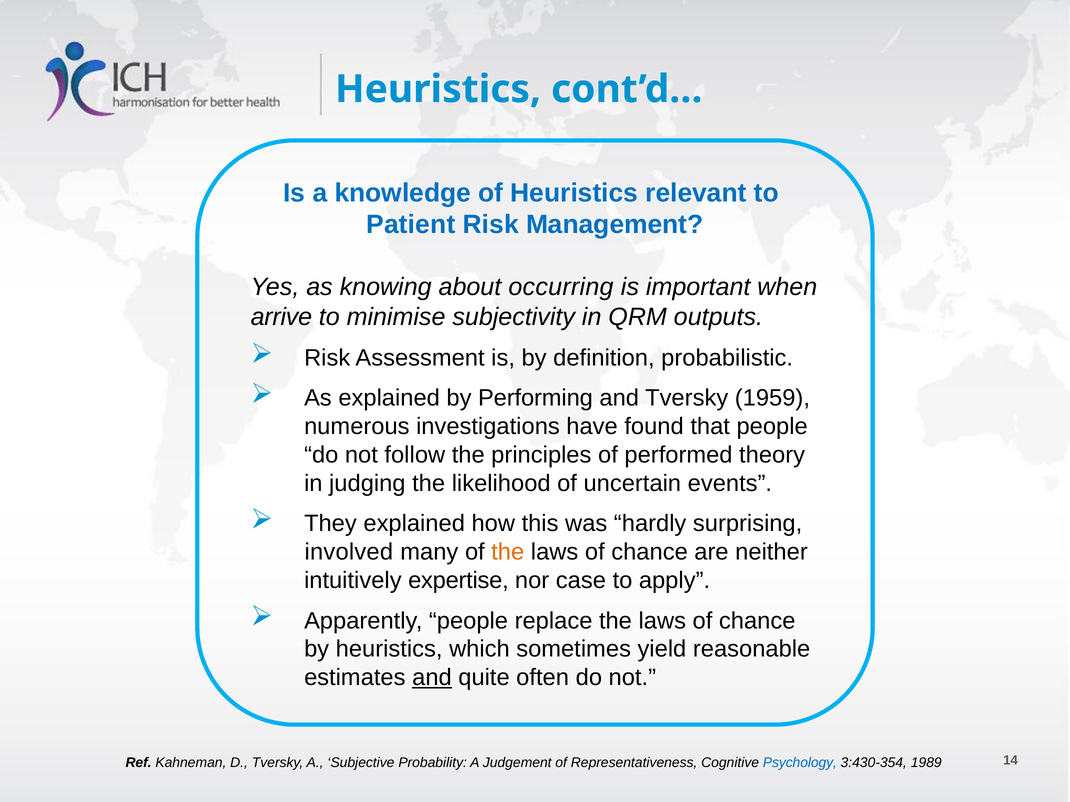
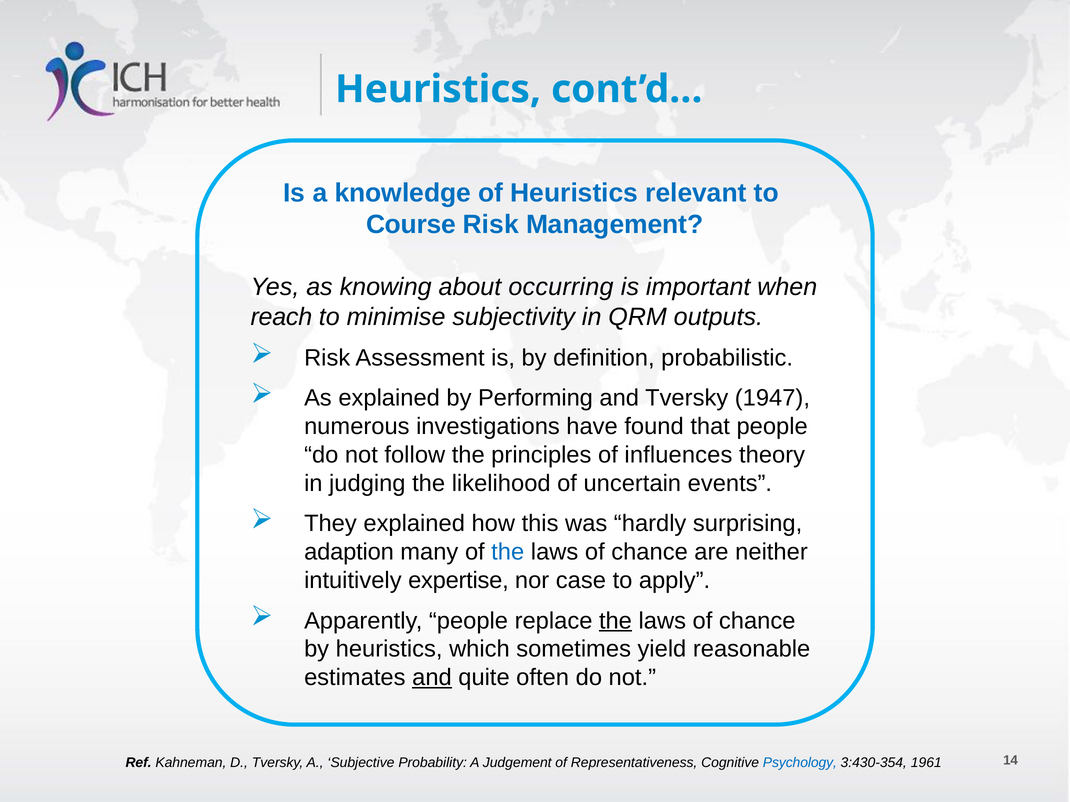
Patient: Patient -> Course (411, 225)
arrive: arrive -> reach (281, 317)
1959: 1959 -> 1947 (772, 398)
performed: performed -> influences (678, 455)
involved: involved -> adaption (349, 552)
the colour: orange -> blue (508, 552)
the underline: none -> present (615, 621)
1989: 1989 -> 1961 (926, 763)
